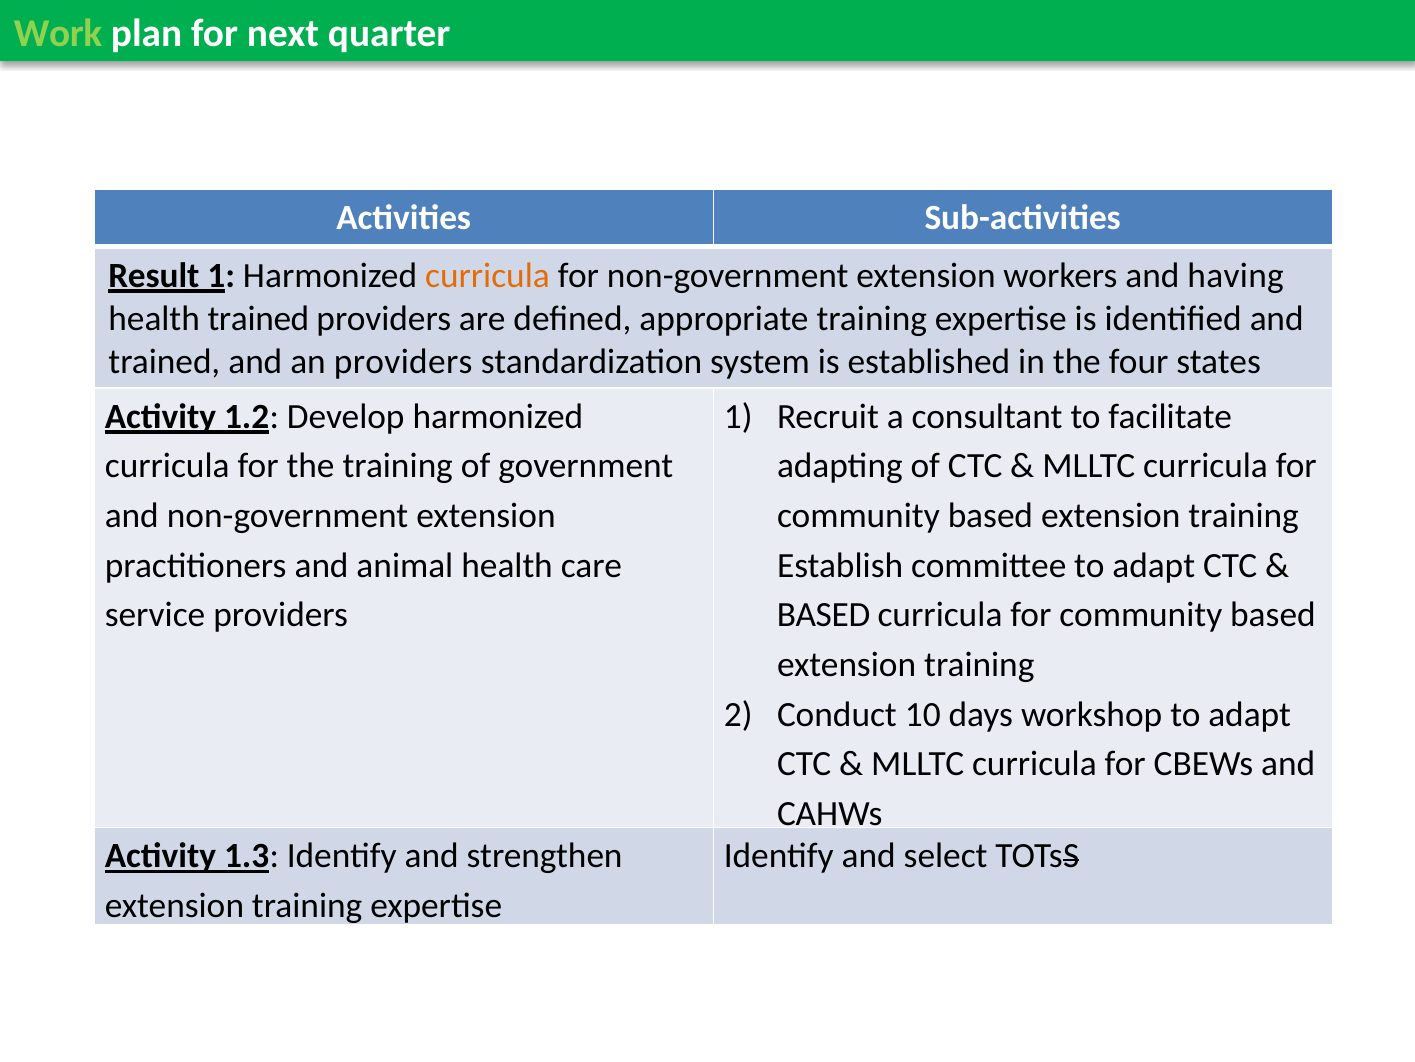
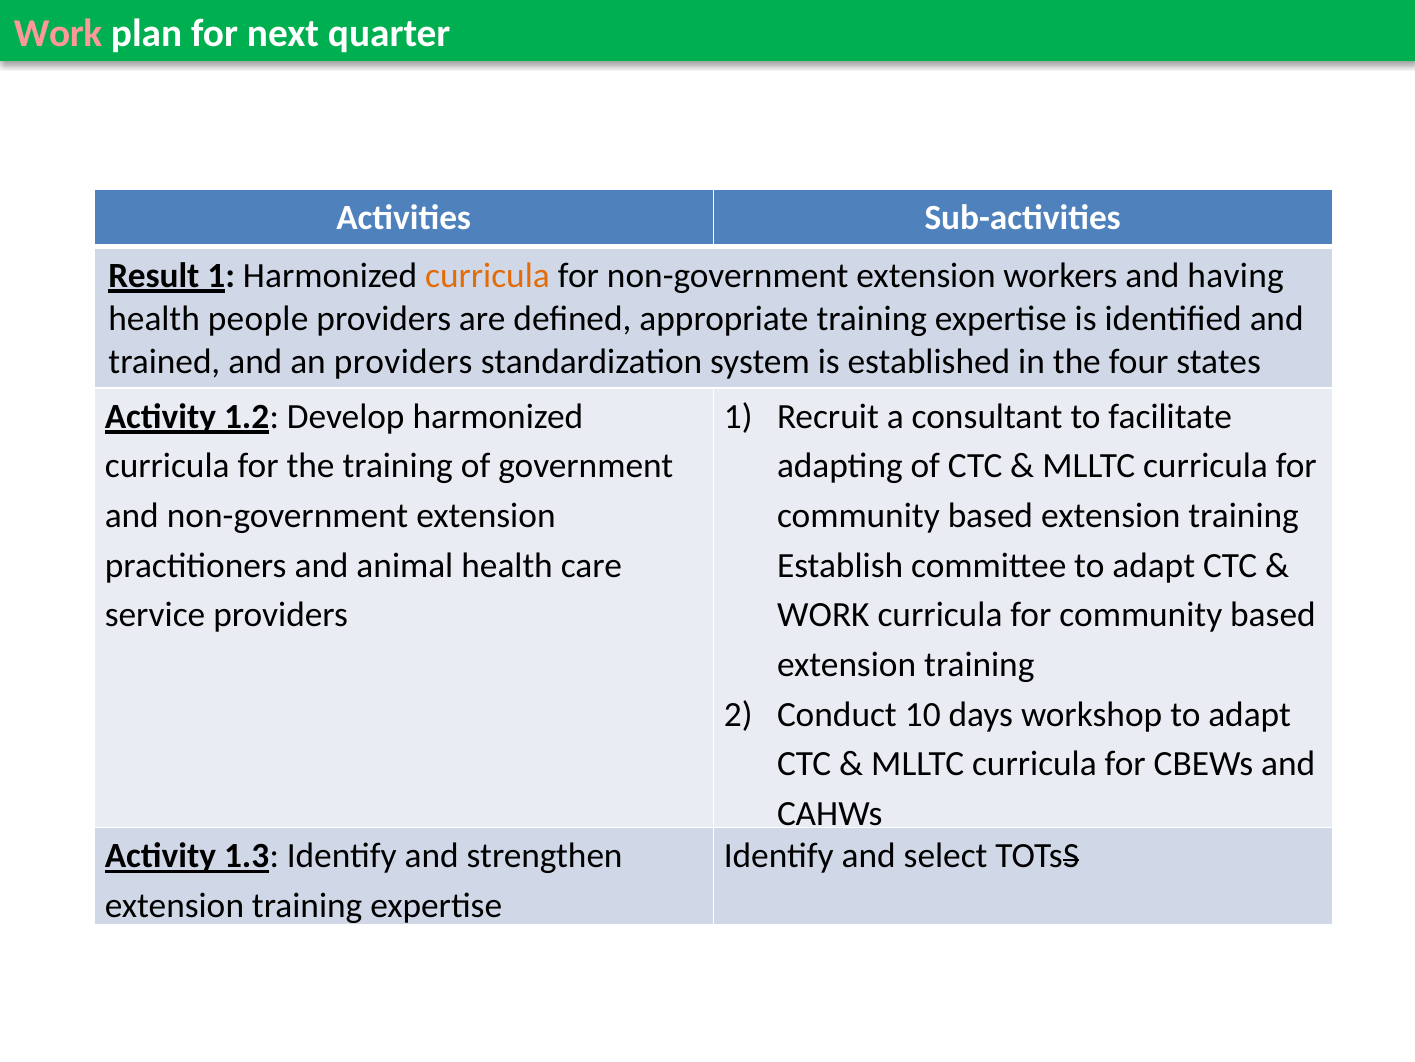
Work colour: light green -> pink (58, 33)
health trained: trained -> people (258, 318)
BASED: BASED -> WORK (823, 615)
